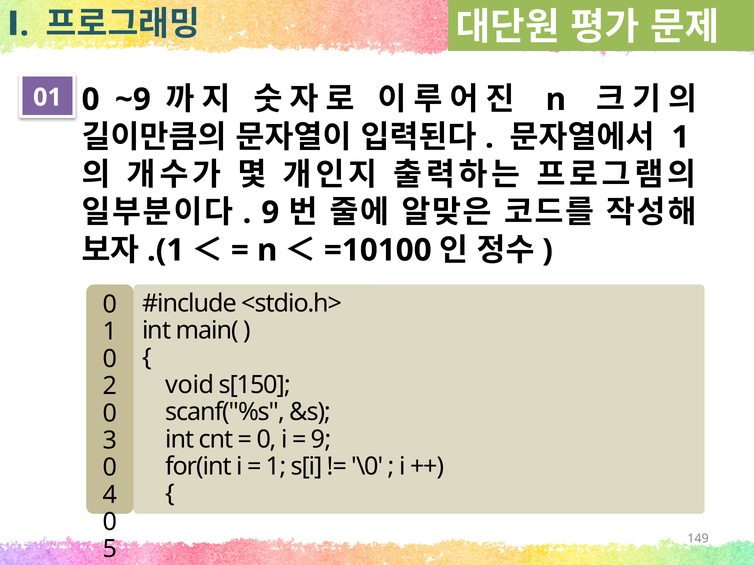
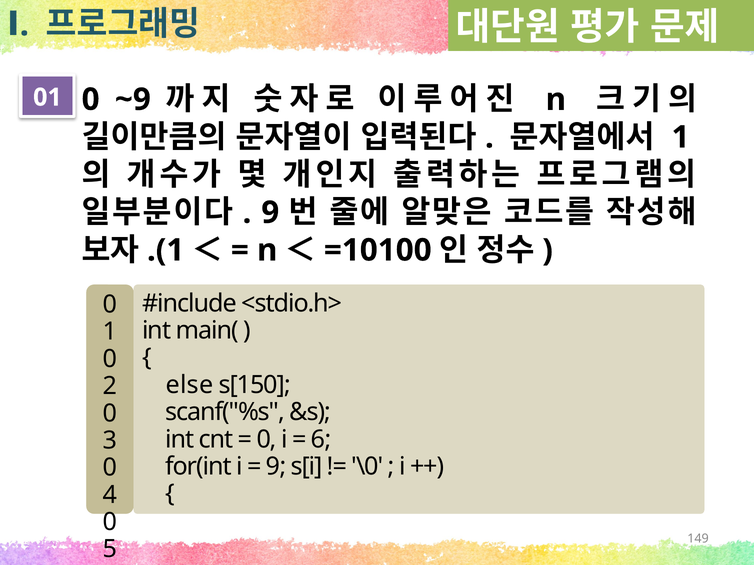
void: void -> else (189, 385)
9: 9 -> 6 (321, 440)
1: 1 -> 9 (276, 467)
